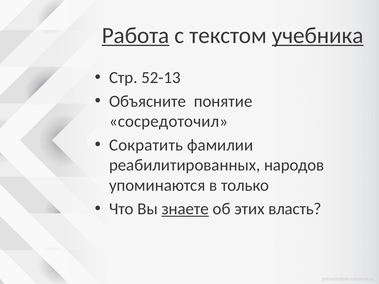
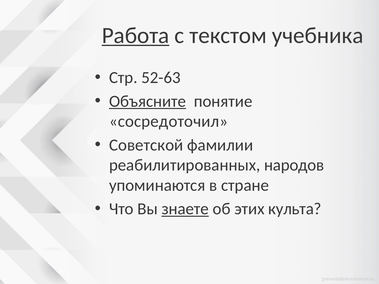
учебника underline: present -> none (318, 35)
52-13: 52-13 -> 52-63 (161, 78)
Объясните underline: none -> present (148, 101)
Сократить: Сократить -> Советской (146, 145)
только: только -> стране (245, 186)
власть: власть -> культа (295, 209)
